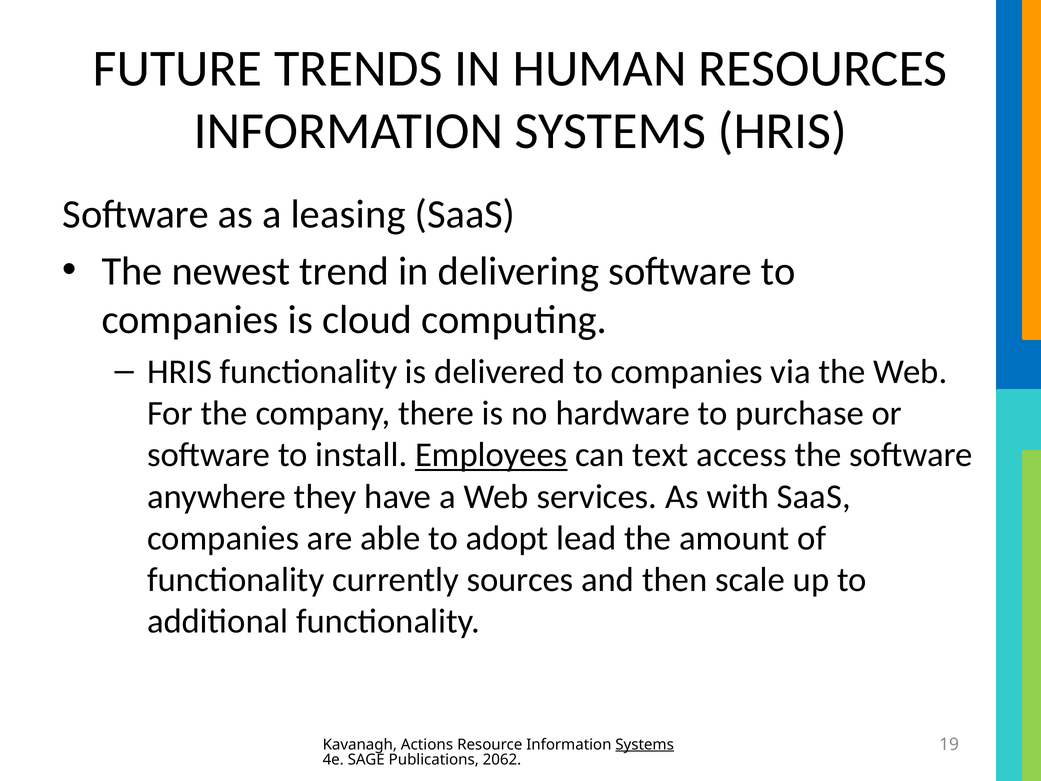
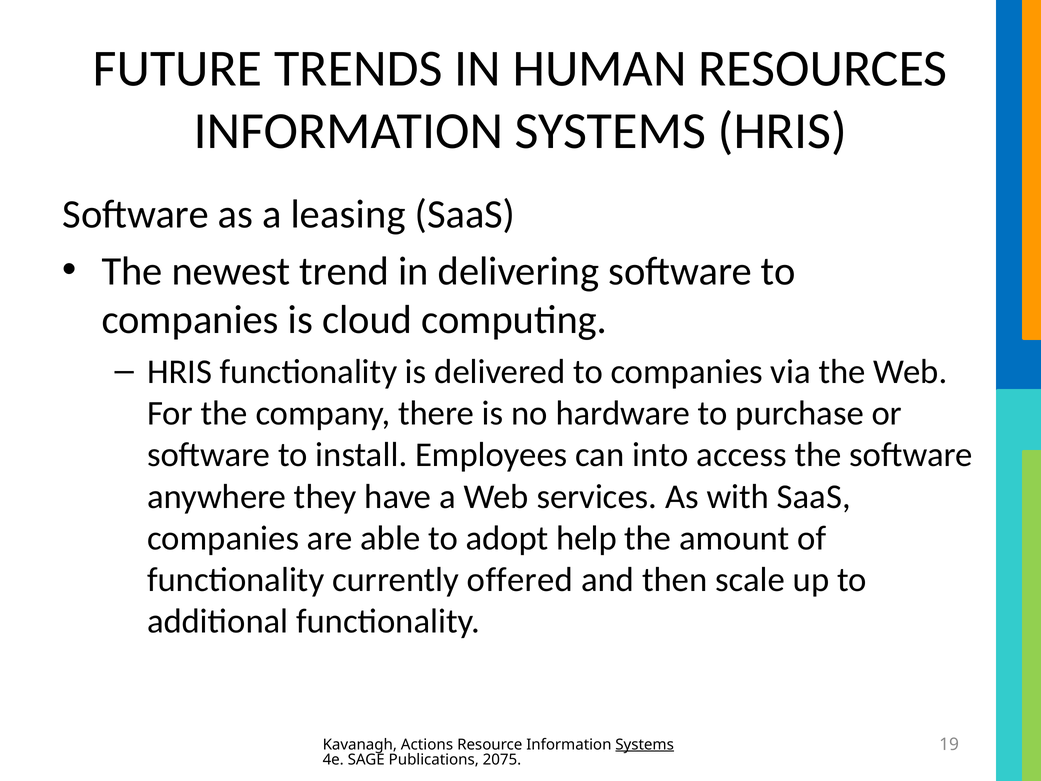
Employees underline: present -> none (491, 455)
text: text -> into (660, 455)
lead: lead -> help (586, 538)
sources: sources -> offered (520, 580)
2062: 2062 -> 2075 (502, 759)
